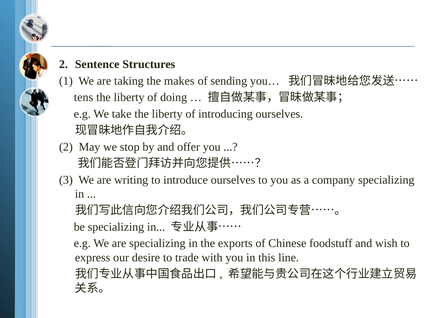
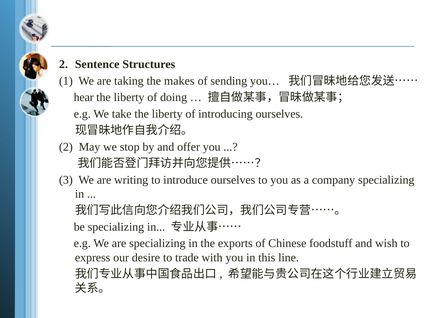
tens: tens -> hear (84, 97)
